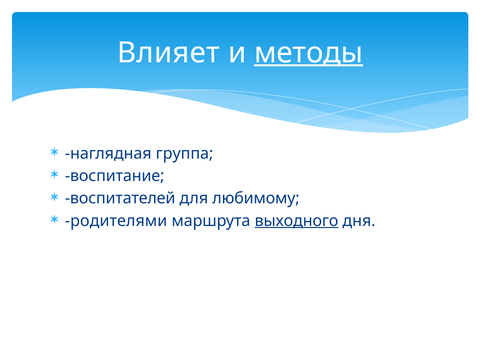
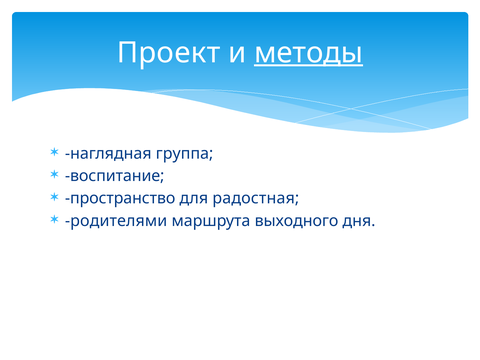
Влияет: Влияет -> Проект (169, 53)
воспитателей: воспитателей -> пространство (120, 198)
любимому: любимому -> радостная (256, 198)
выходного underline: present -> none (297, 221)
